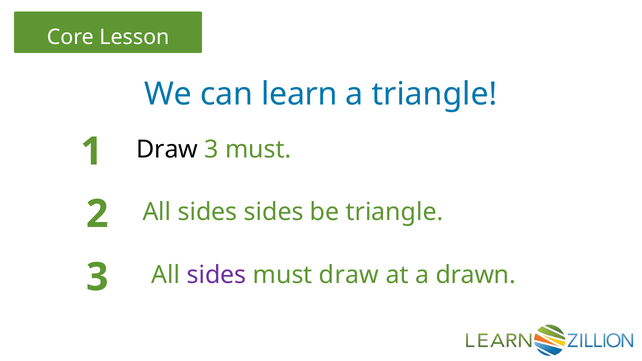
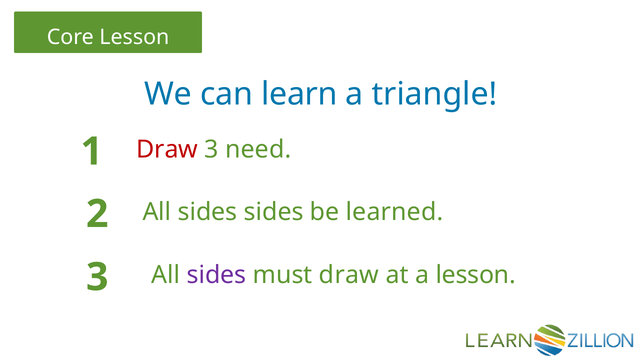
Draw colour: black -> red (167, 150)
3 must: must -> need (258, 150)
be triangle: triangle -> learned (395, 212)
a drawn: drawn -> lesson (476, 275)
